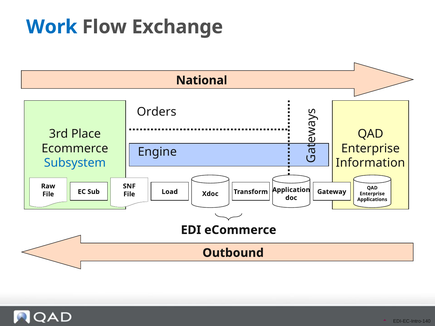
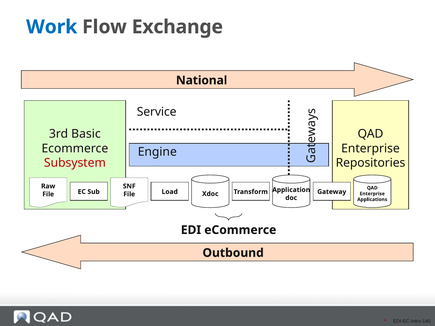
Orders: Orders -> Service (157, 112)
Place: Place -> Basic (86, 134)
Subsystem colour: blue -> red (75, 163)
Information: Information -> Repositories (371, 163)
